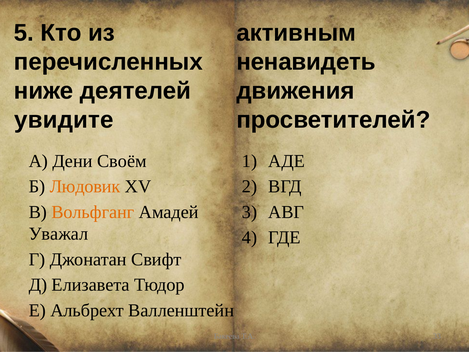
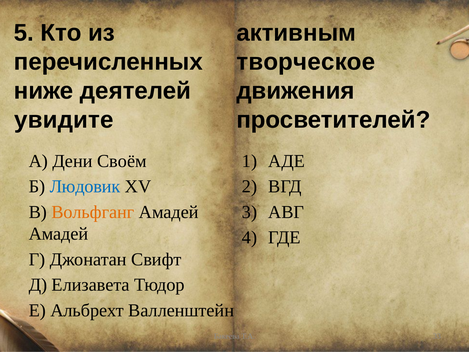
ненавидеть: ненавидеть -> творческое (306, 62)
Людовик colour: orange -> blue (85, 186)
Уважал: Уважал -> Амадей (58, 234)
